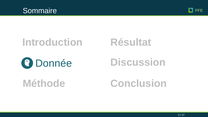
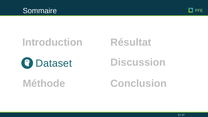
Donnée: Donnée -> Dataset (54, 64)
